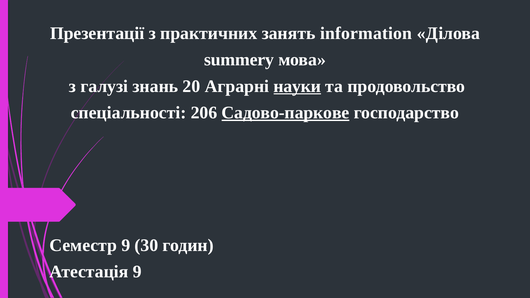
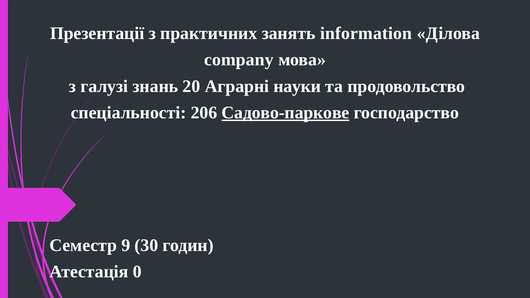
summery: summery -> company (239, 60)
науки underline: present -> none (297, 86)
Атестація 9: 9 -> 0 (137, 272)
